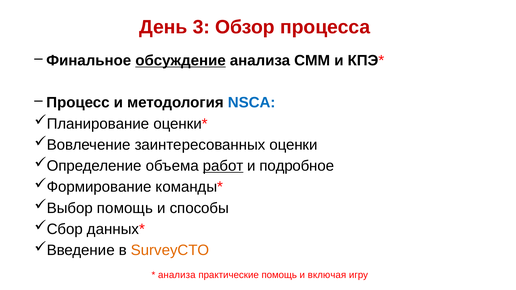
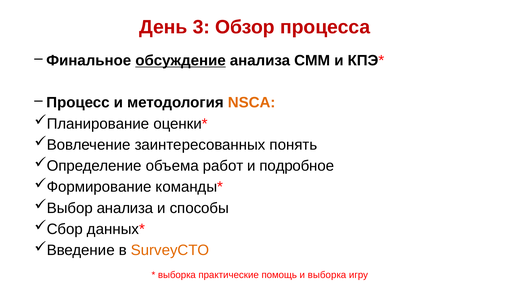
NSCA colour: blue -> orange (252, 103)
оценки: оценки -> понять (293, 145)
работ underline: present -> none (223, 166)
помощь: помощь -> анализа (125, 208)
анализа: анализа -> выборка (177, 275)
и включая: включая -> выборка (327, 275)
